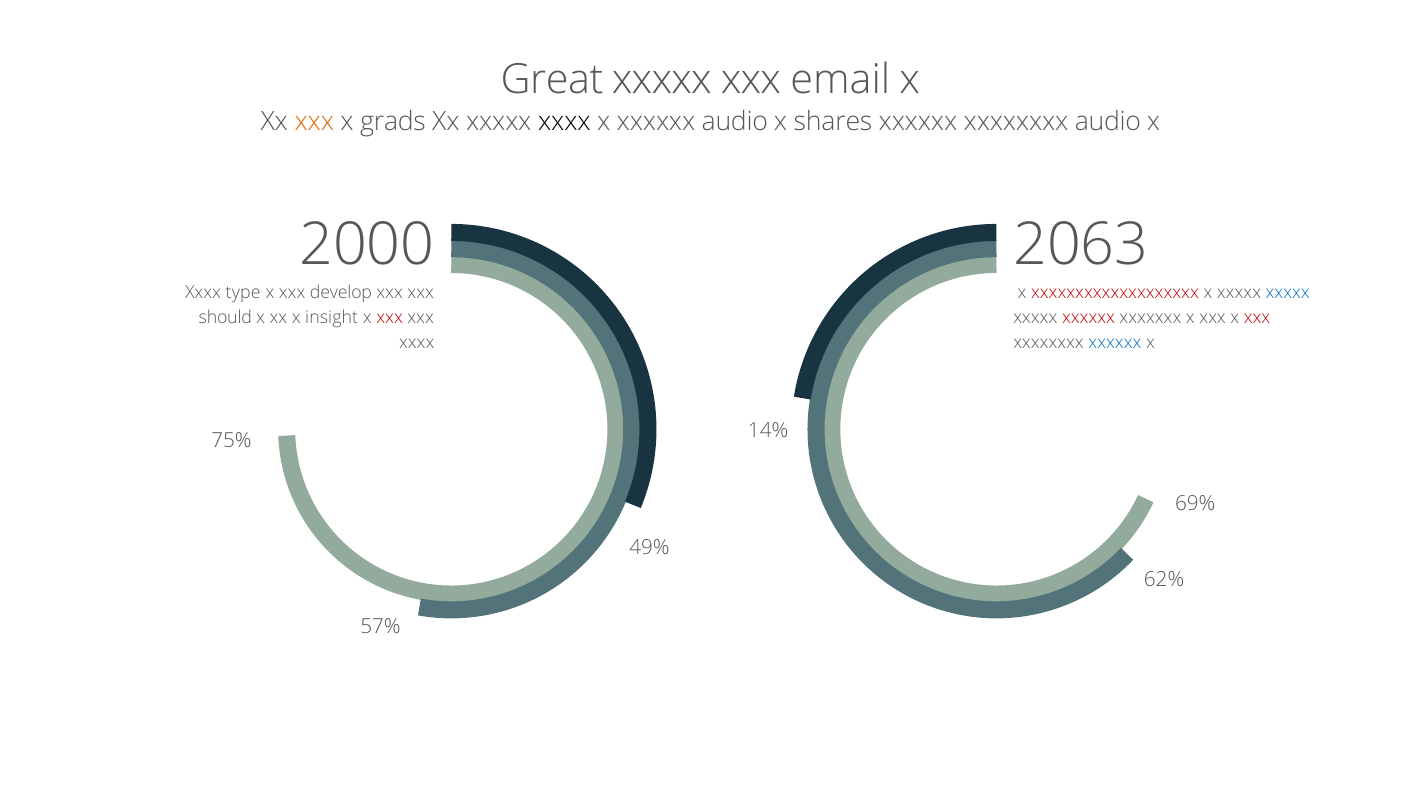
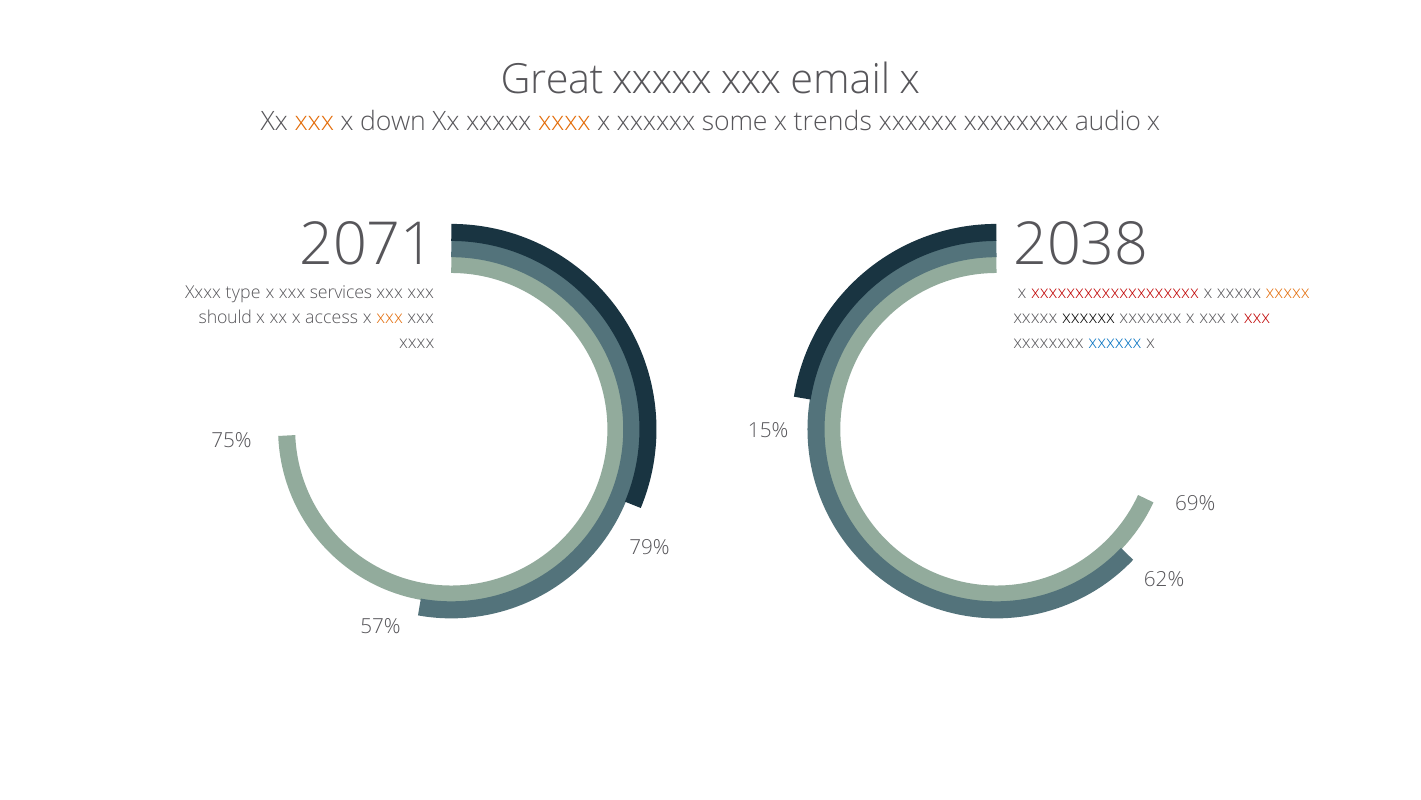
grads: grads -> down (393, 122)
xxxx colour: black -> orange (564, 122)
xxxxxx audio: audio -> some (735, 122)
shares: shares -> trends (833, 122)
2000: 2000 -> 2071 (367, 245)
2063: 2063 -> 2038 (1081, 245)
develop: develop -> services (341, 292)
xxxxx colour: blue -> orange (1288, 292)
insight: insight -> access (332, 317)
xxx colour: red -> orange (390, 317)
xxxxxx colour: red -> black (1089, 317)
14%: 14% -> 15% (768, 430)
49%: 49% -> 79% (649, 547)
